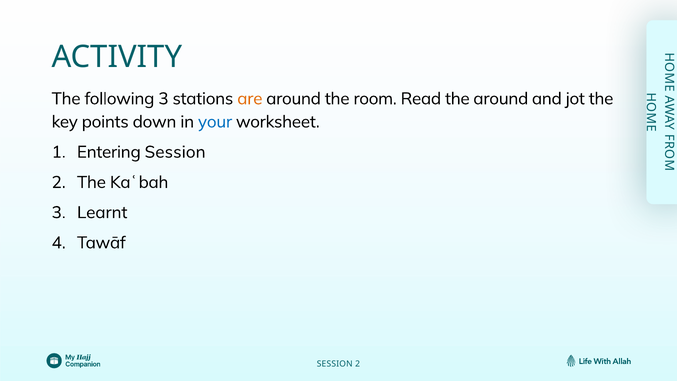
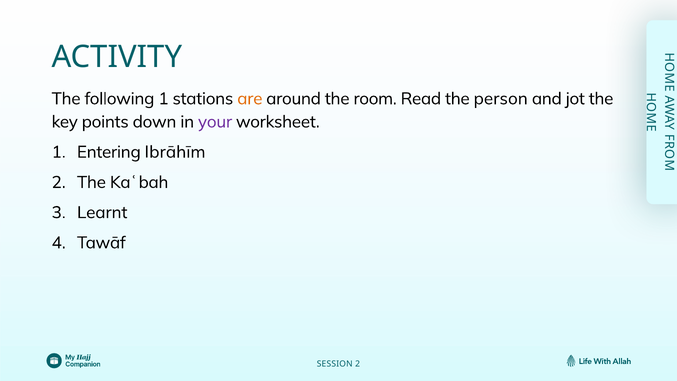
following 3: 3 -> 1 (163, 99)
the around: around -> person (501, 99)
your colour: blue -> purple (215, 122)
Entering Session: Session -> Ibrāhīm (175, 152)
